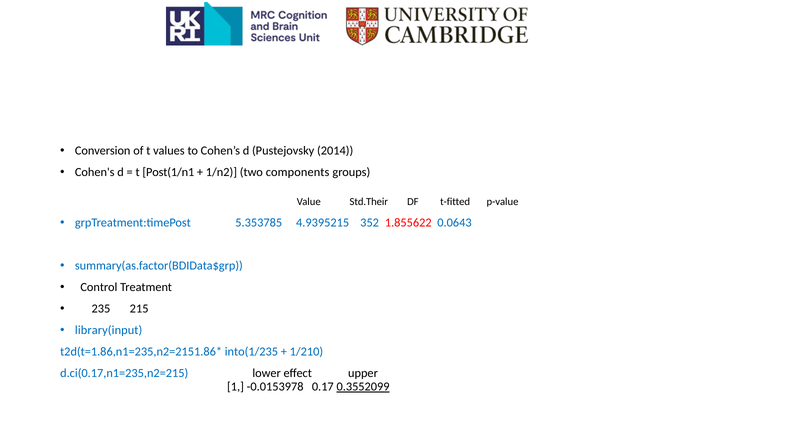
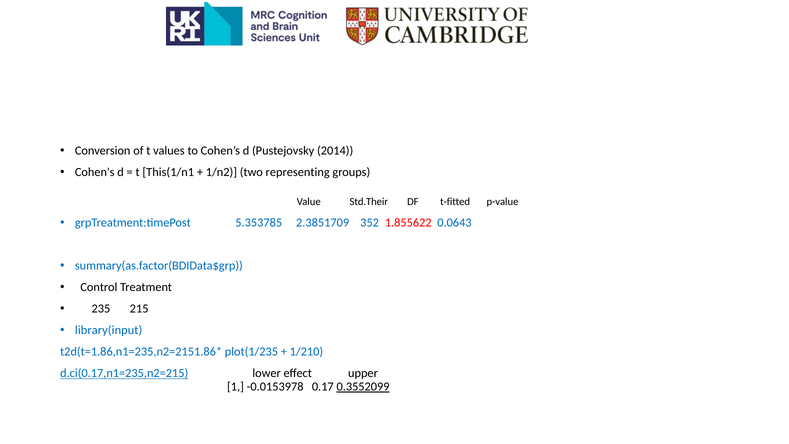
Post(1/n1: Post(1/n1 -> This(1/n1 (168, 172)
components: components -> representing (298, 172)
4.9395215: 4.9395215 -> 2.3851709 (323, 222)
into(1/235: into(1/235 -> plot(1/235 (251, 352)
d.ci(0.17,n1=235,n2=215 underline: none -> present (124, 373)
